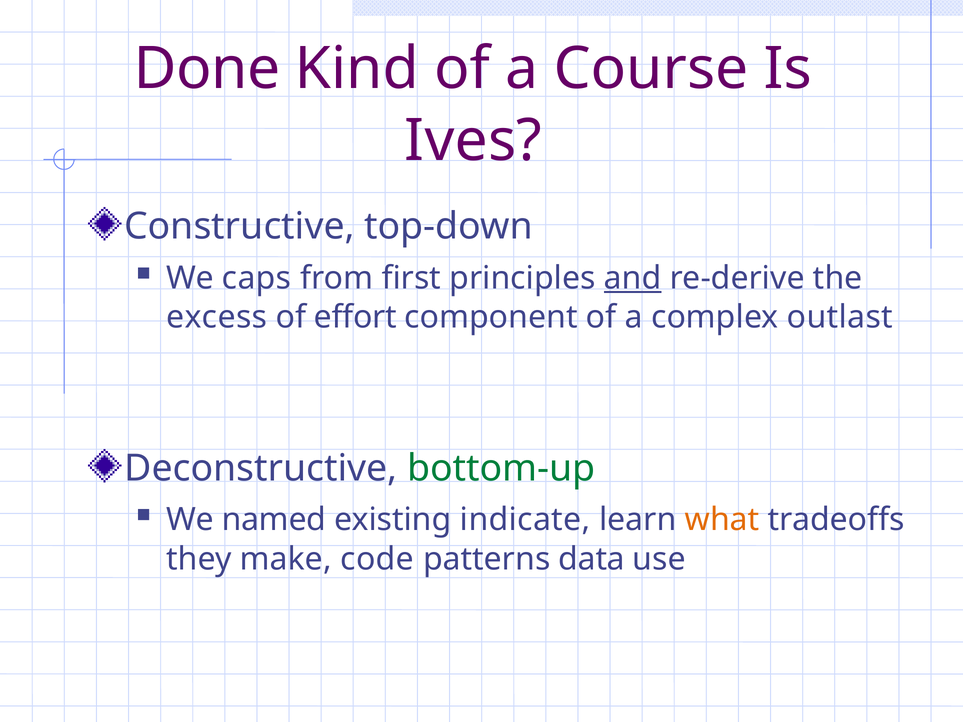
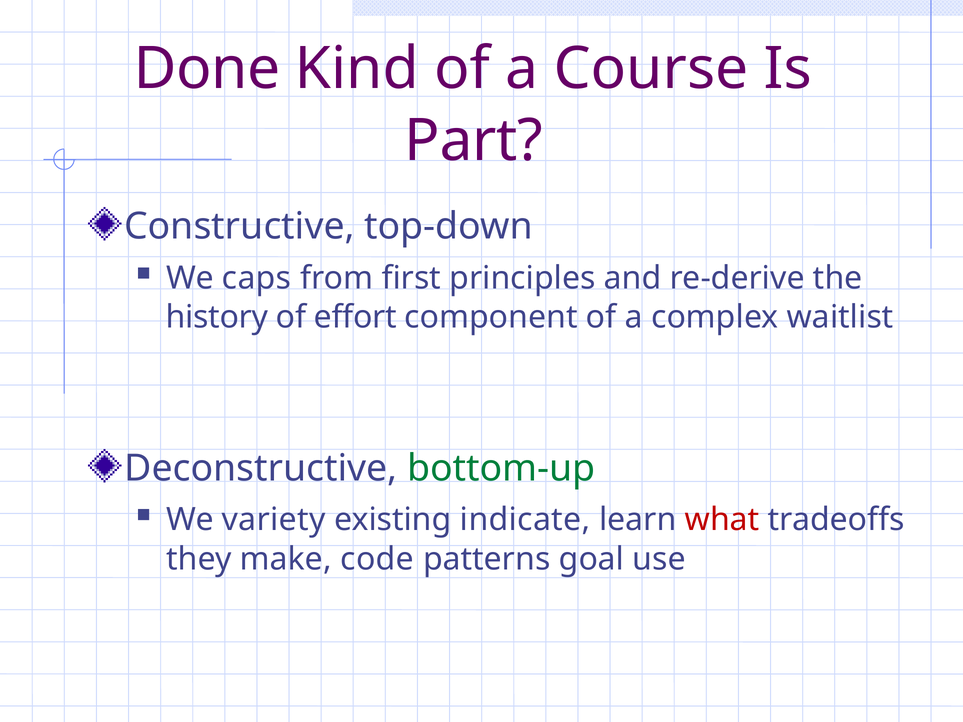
Ives: Ives -> Part (473, 141)
and underline: present -> none (633, 278)
excess: excess -> history (217, 317)
outlast: outlast -> waitlist (840, 317)
named: named -> variety (274, 520)
what colour: orange -> red (722, 520)
data: data -> goal (591, 559)
